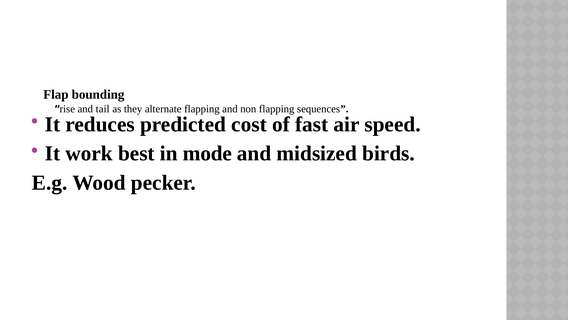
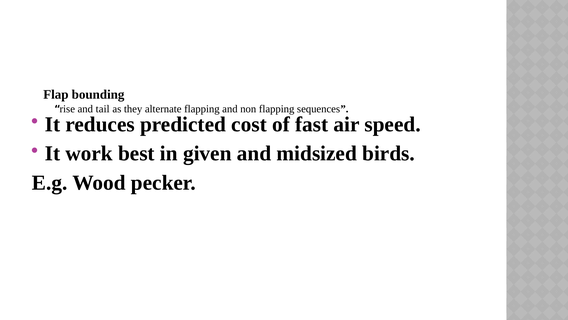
mode: mode -> given (207, 153)
